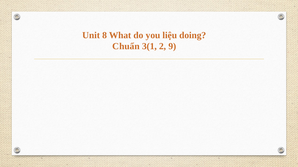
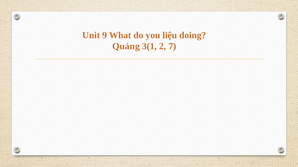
8: 8 -> 9 (105, 35)
Chuẩn: Chuẩn -> Quảng (126, 46)
9: 9 -> 7 (172, 46)
